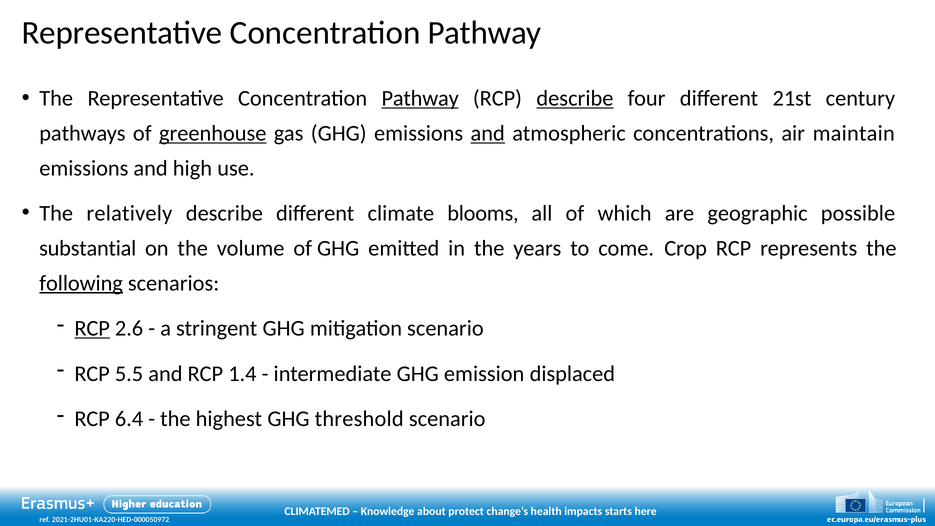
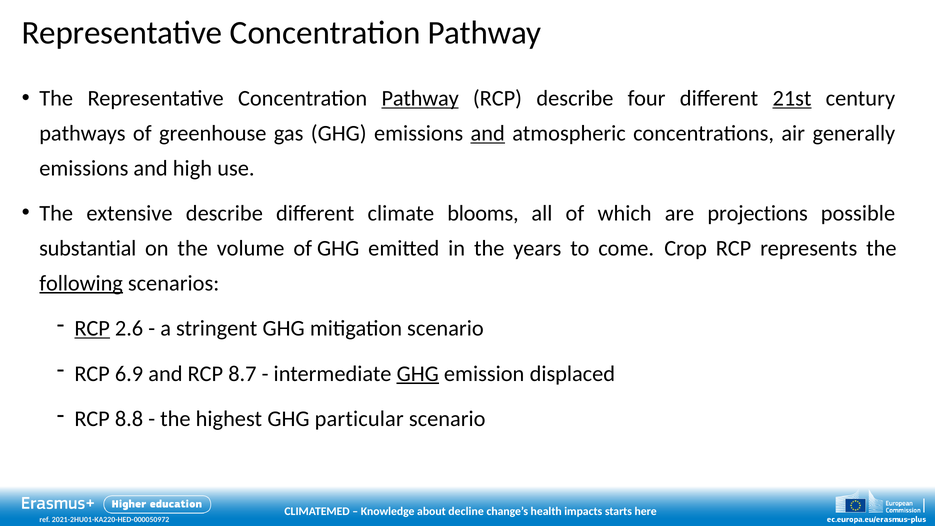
describe underline: present -> none (575, 98)
21st underline: none -> present (792, 98)
greenhouse underline: present -> none (213, 133)
maintain: maintain -> generally (854, 133)
relatively: relatively -> extensive (129, 213)
geographic: geographic -> projections (758, 213)
5.5: 5.5 -> 6.9 (129, 374)
1.4: 1.4 -> 8.7 (242, 374)
GHG underline: none -> present (418, 374)
6.4: 6.4 -> 8.8 (129, 419)
threshold: threshold -> particular (359, 419)
protect: protect -> decline (466, 511)
